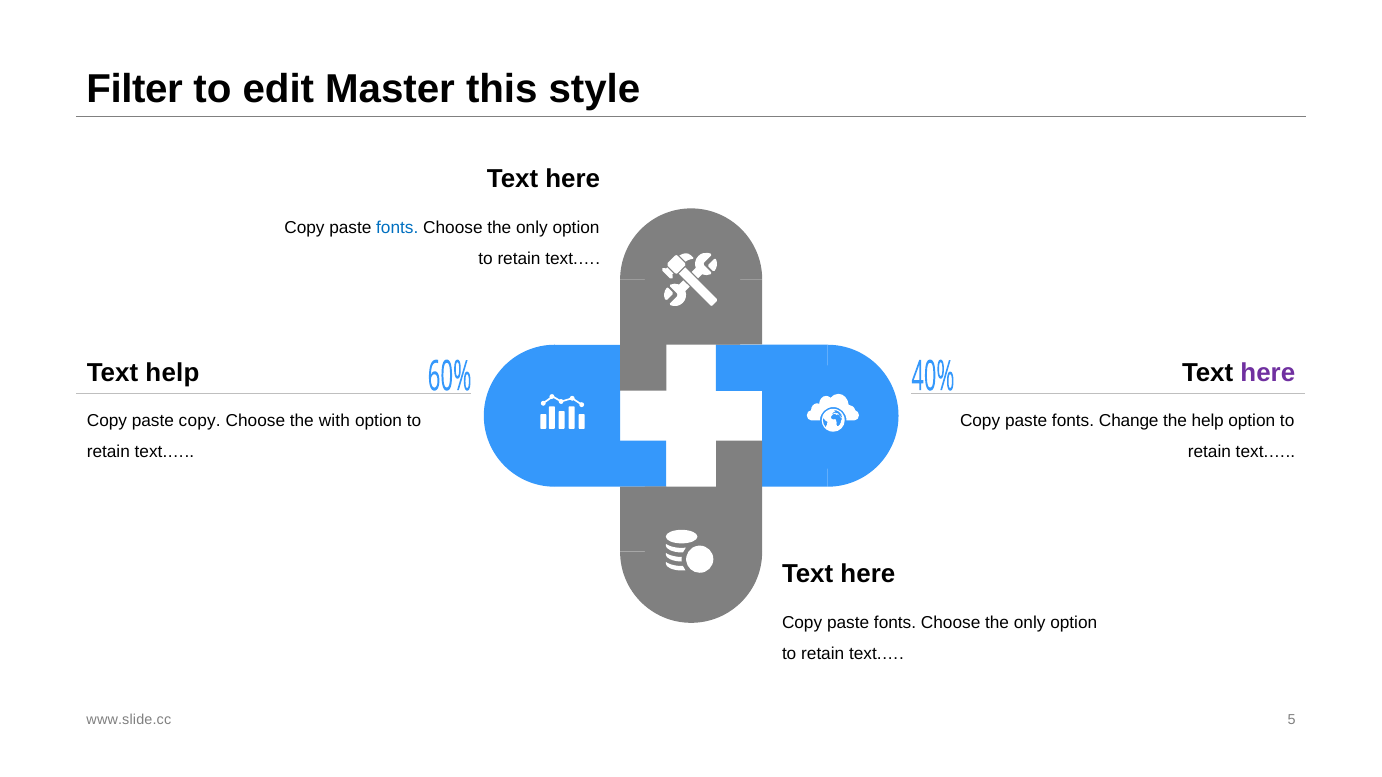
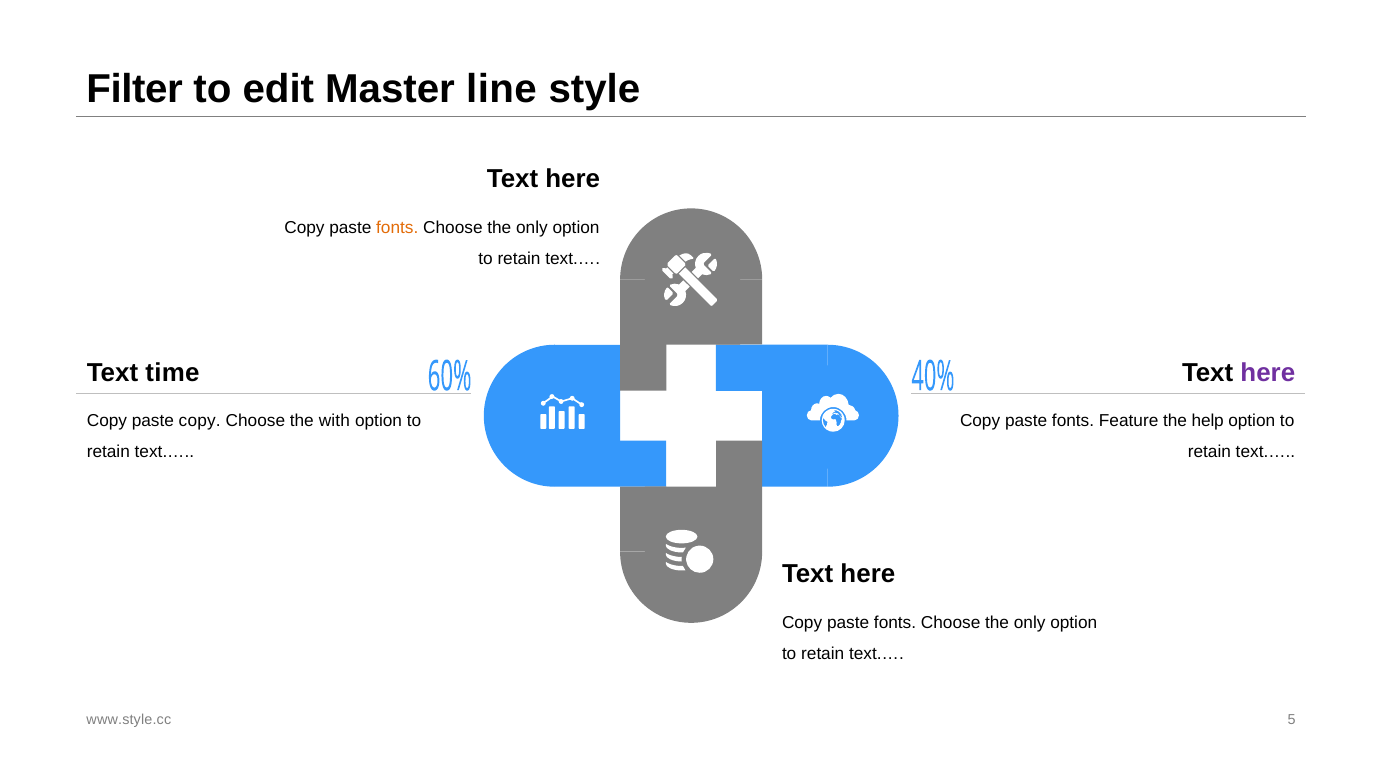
this: this -> line (502, 89)
fonts colour: blue -> orange (397, 228)
Text help: help -> time (172, 374)
Change: Change -> Feature (1129, 421)
www.slide.cc: www.slide.cc -> www.style.cc (129, 720)
